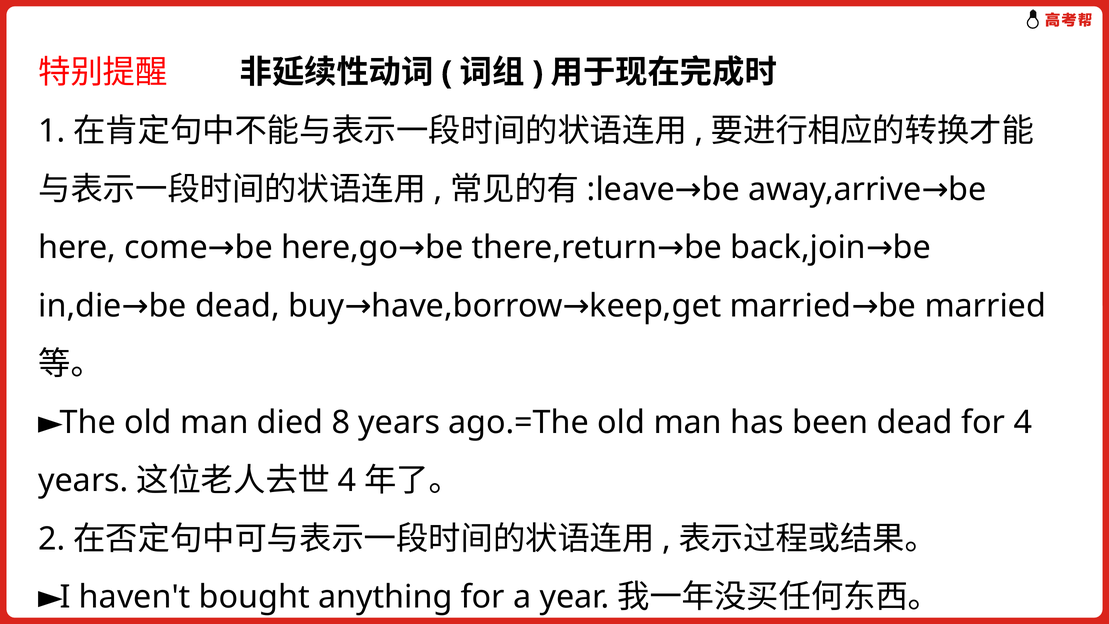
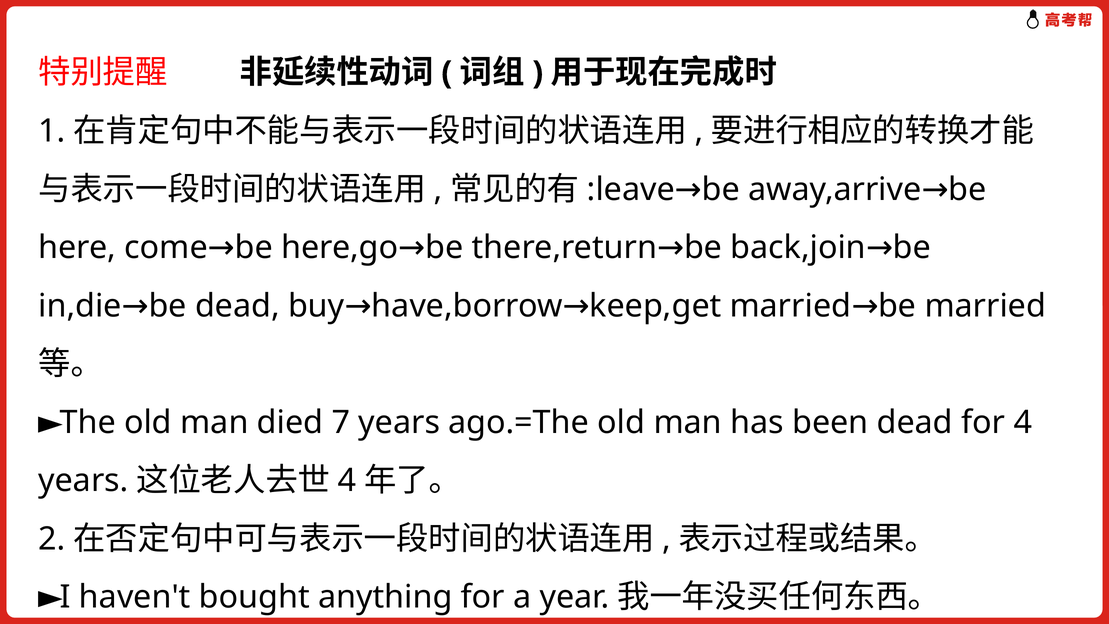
8: 8 -> 7 (341, 422)
